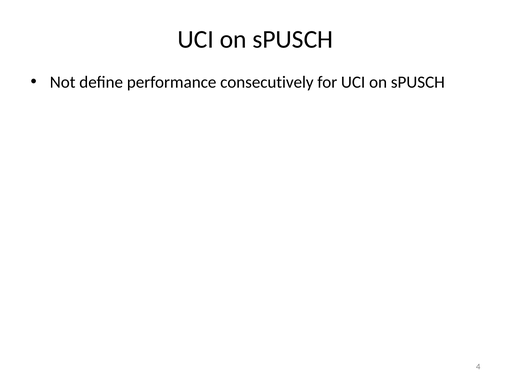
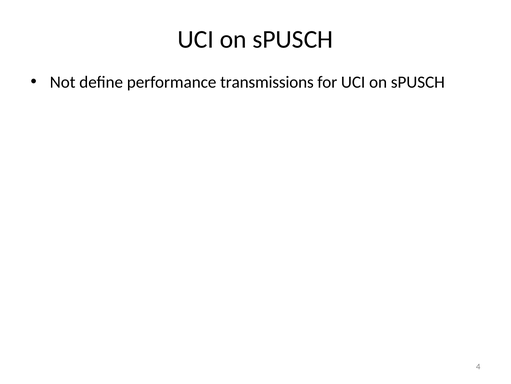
consecutively: consecutively -> transmissions (267, 82)
